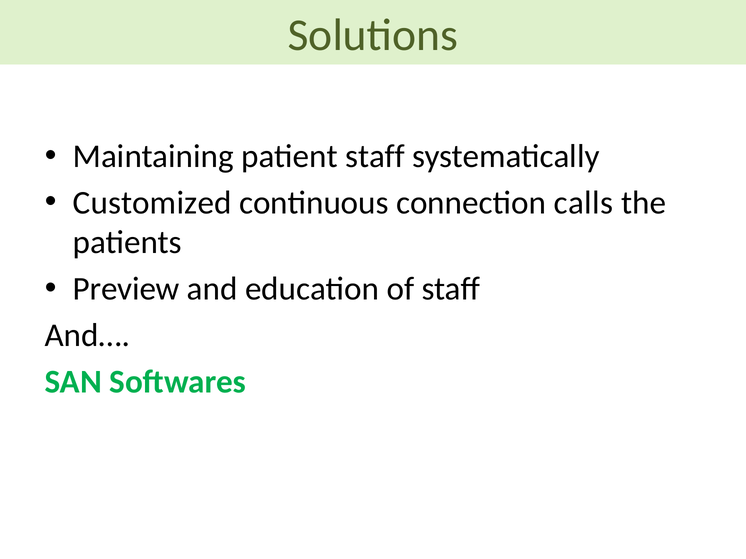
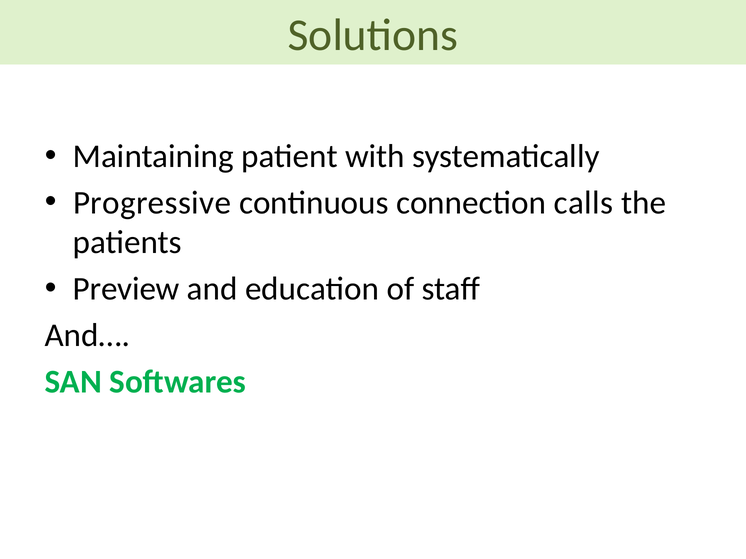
patient staff: staff -> with (375, 156)
Customized: Customized -> Progressive (152, 203)
